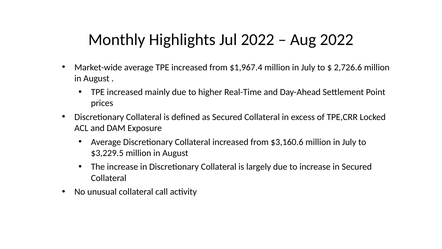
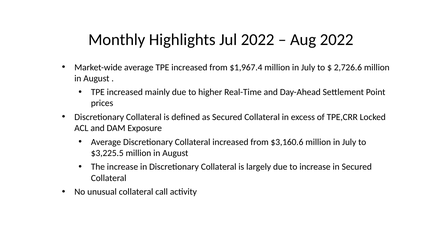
$3,229.5: $3,229.5 -> $3,225.5 (107, 153)
